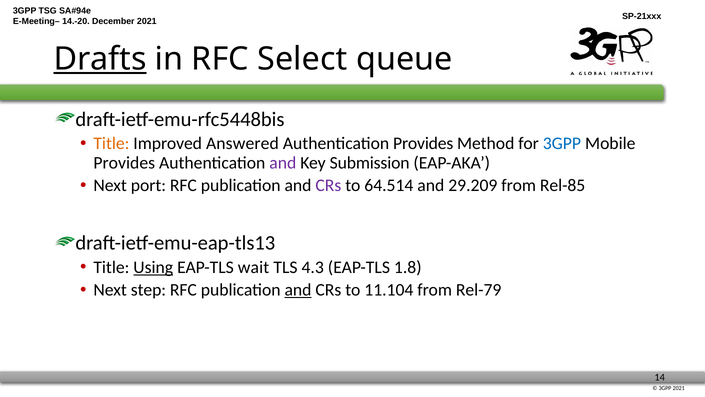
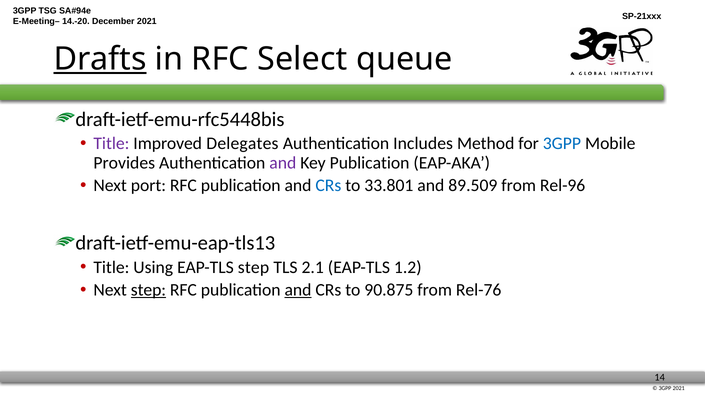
Title colour: orange -> purple (111, 143)
Answered: Answered -> Delegates (242, 143)
Authentication Provides: Provides -> Includes (423, 143)
Key Submission: Submission -> Publication (370, 163)
CRs colour: purple -> blue (328, 185)
64.514: 64.514 -> 33.801 (389, 185)
29.209: 29.209 -> 89.509 (473, 185)
Rel-85: Rel-85 -> Rel-96 (563, 185)
Using underline: present -> none (153, 267)
EAP-TLS wait: wait -> step (254, 267)
4.3: 4.3 -> 2.1 (313, 267)
1.8: 1.8 -> 1.2 (408, 267)
step underline: none -> present (148, 290)
11.104: 11.104 -> 90.875 (389, 290)
Rel-79: Rel-79 -> Rel-76 (479, 290)
